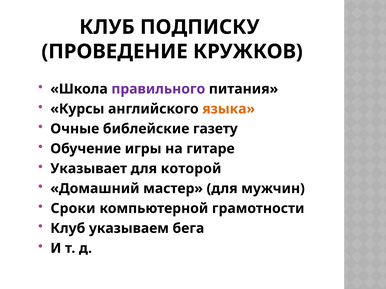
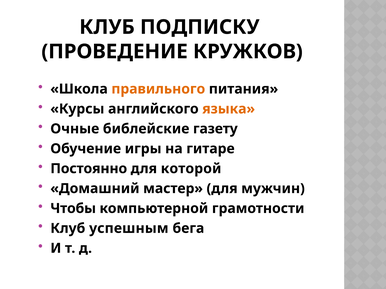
правильного colour: purple -> orange (158, 89)
Указывает: Указывает -> Постоянно (89, 169)
Сроки: Сроки -> Чтобы (73, 209)
указываем: указываем -> успешным (129, 229)
